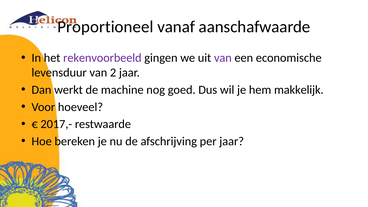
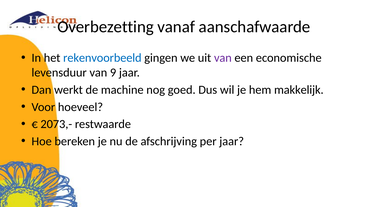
Proportioneel: Proportioneel -> Overbezetting (105, 27)
rekenvoorbeeld colour: purple -> blue (102, 58)
2: 2 -> 9 (113, 73)
2017,-: 2017,- -> 2073,- (56, 124)
